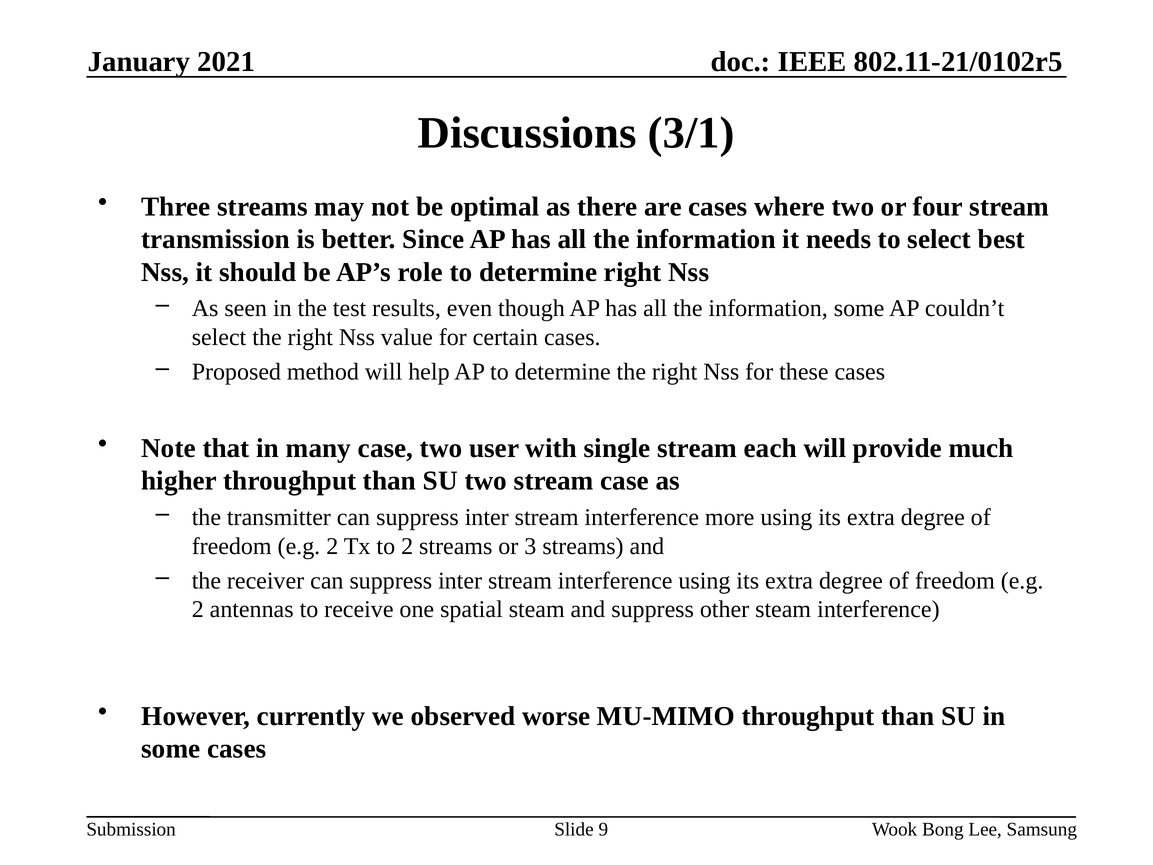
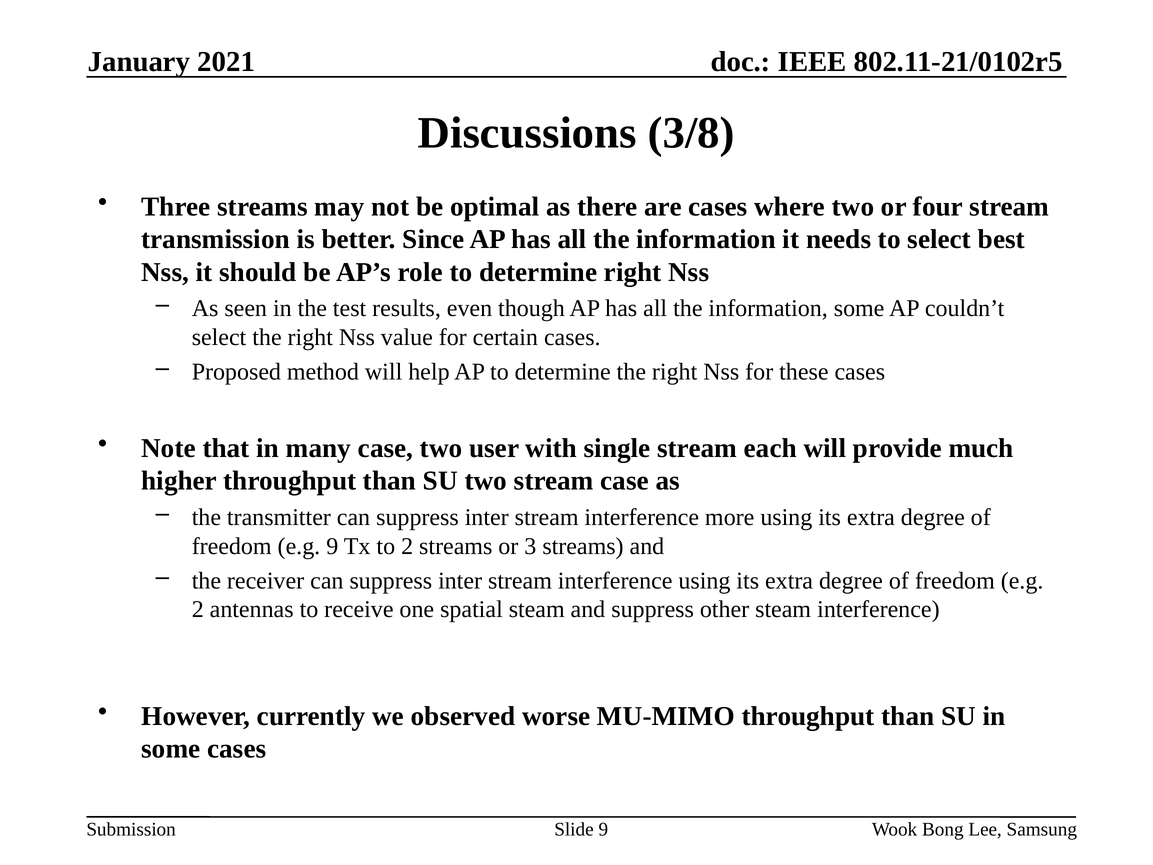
3/1: 3/1 -> 3/8 (691, 133)
2: 2 -> 9 (332, 546)
